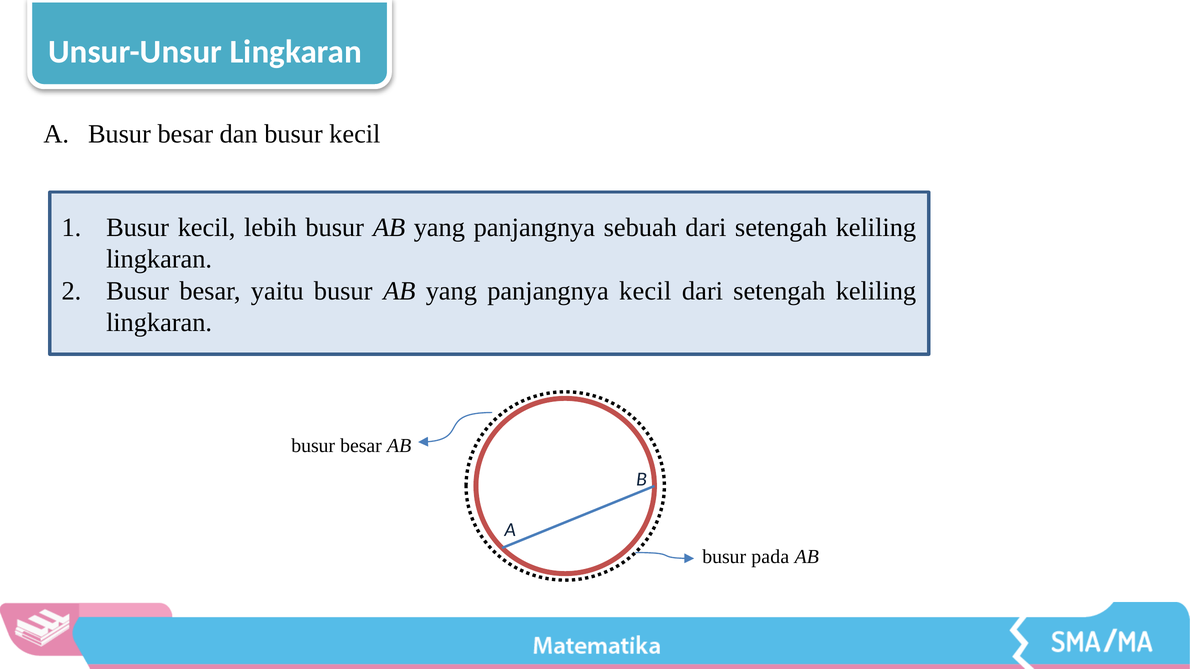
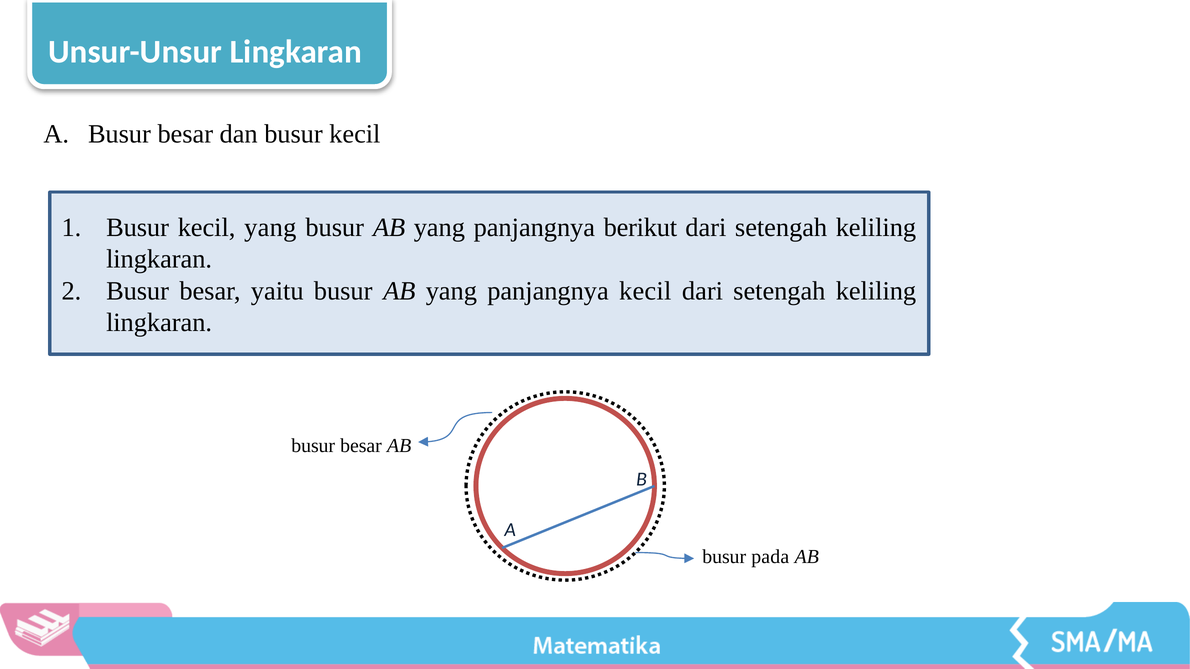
kecil lebih: lebih -> yang (270, 228)
sebuah: sebuah -> berikut (640, 228)
